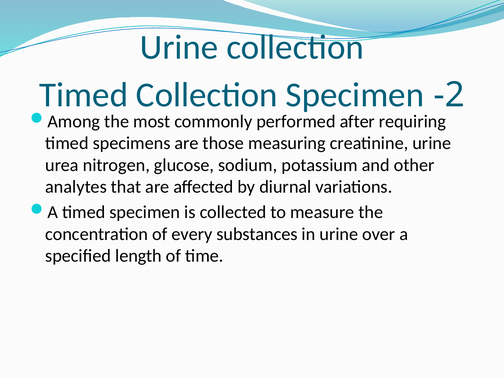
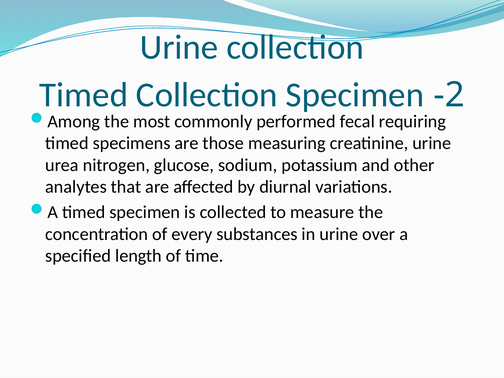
after: after -> fecal (357, 121)
